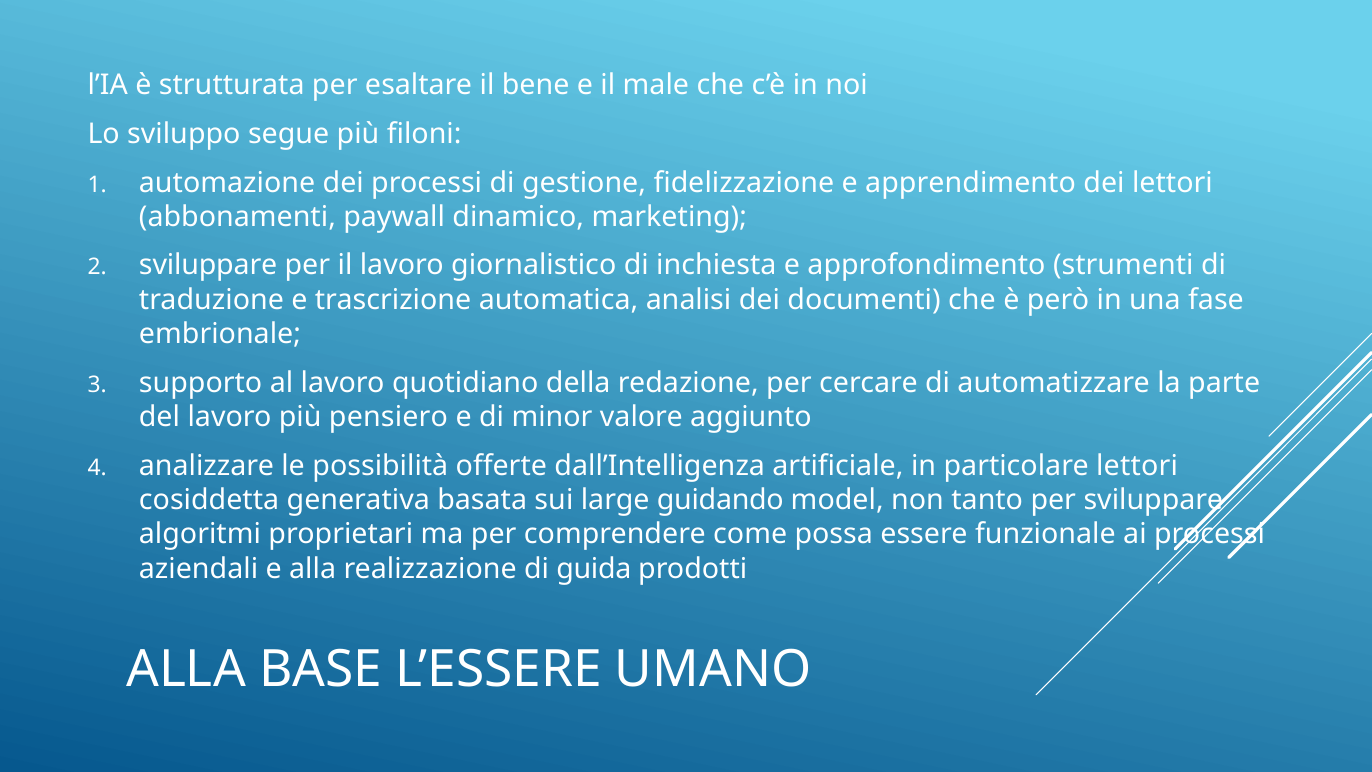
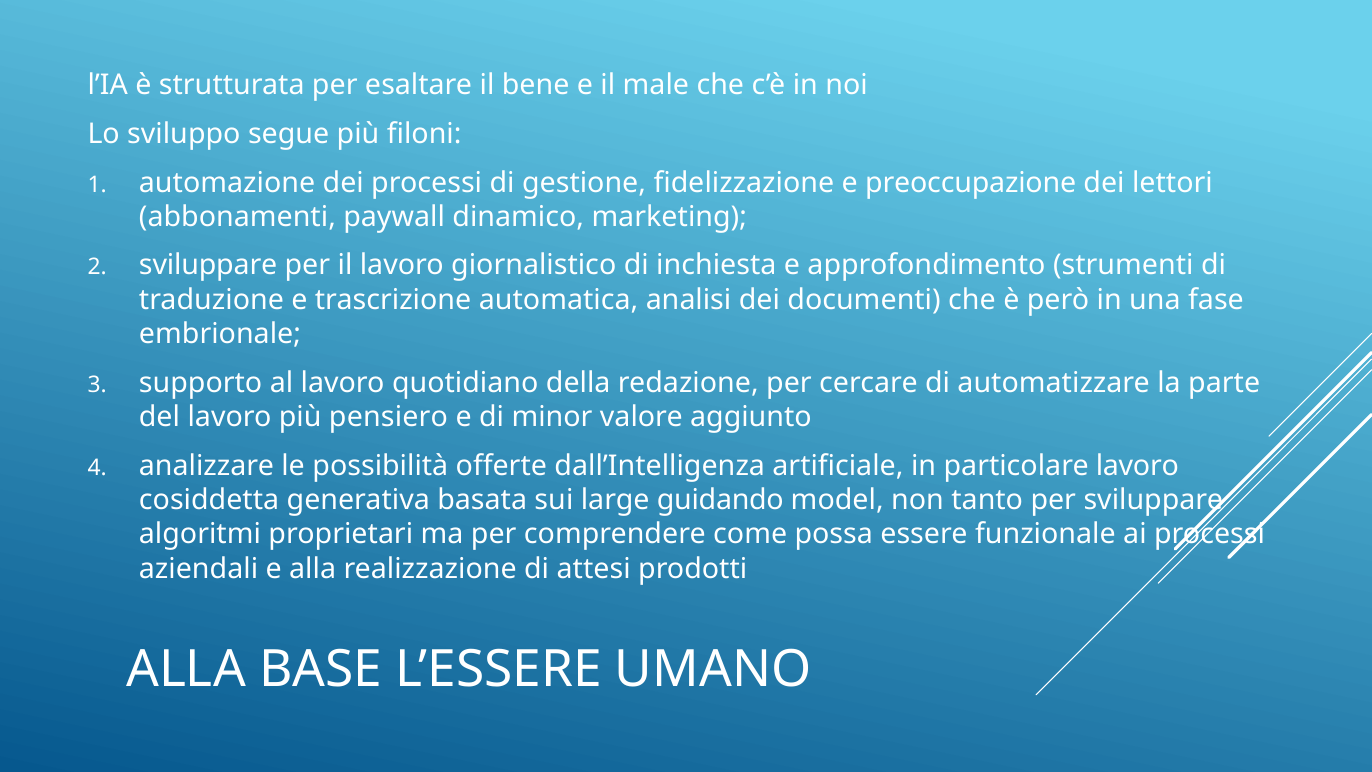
apprendimento: apprendimento -> preoccupazione (971, 183)
particolare lettori: lettori -> lavoro (1137, 466)
guida: guida -> attesi (594, 569)
